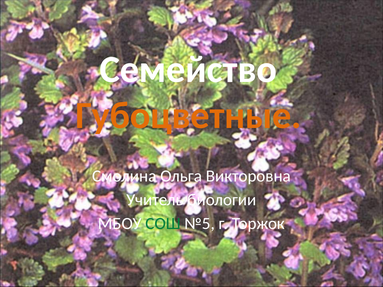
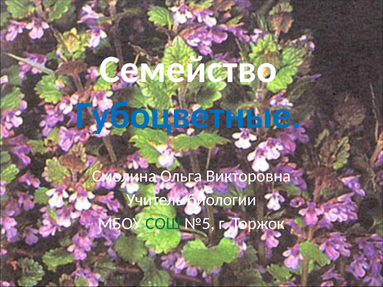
Губоцветные colour: orange -> blue (188, 116)
